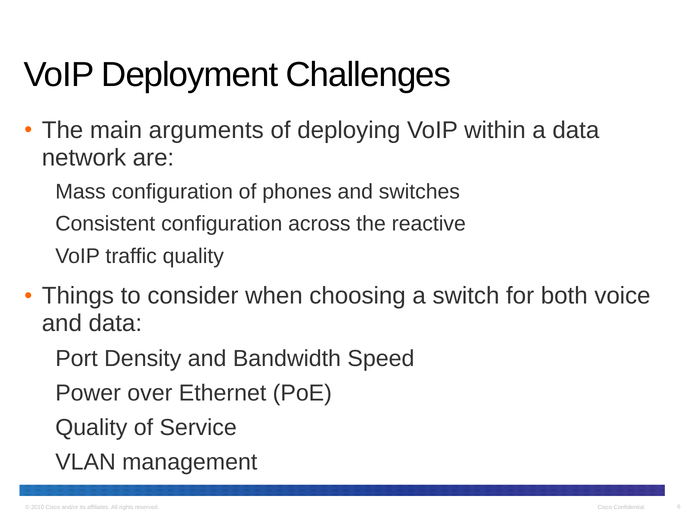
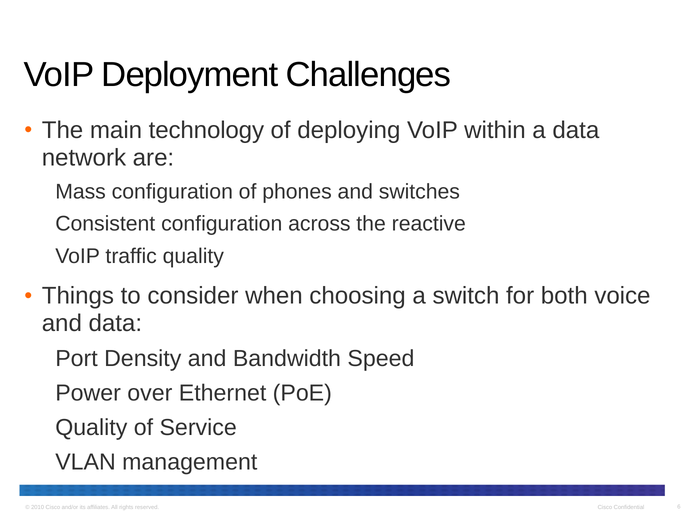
arguments: arguments -> technology (206, 130)
